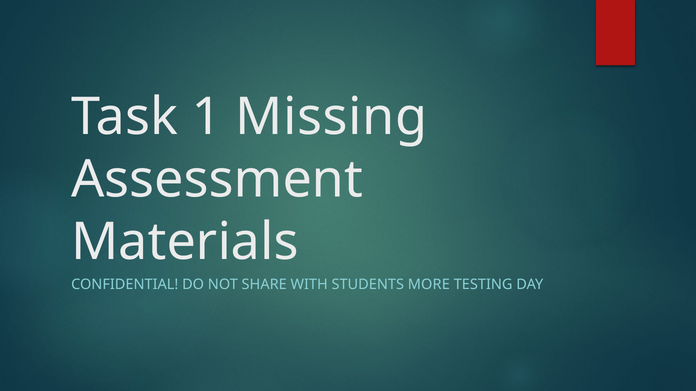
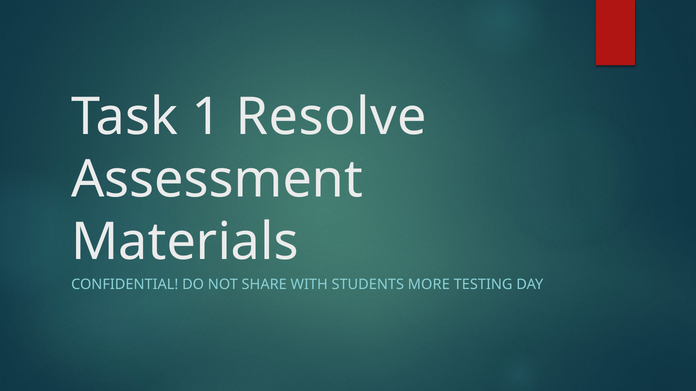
Missing: Missing -> Resolve (331, 117)
